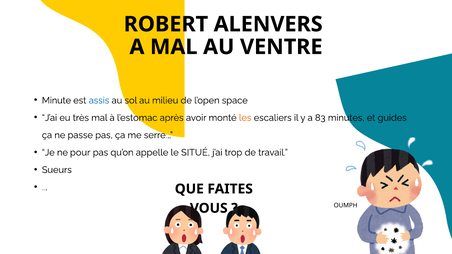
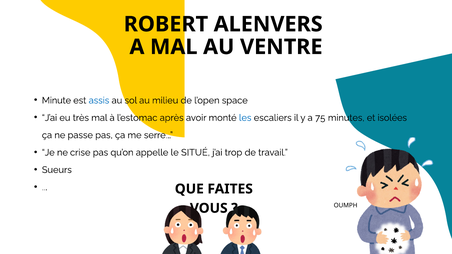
les colour: orange -> blue (245, 118)
83: 83 -> 75 (320, 118)
guides: guides -> isolées (392, 118)
pour: pour -> crise (80, 153)
